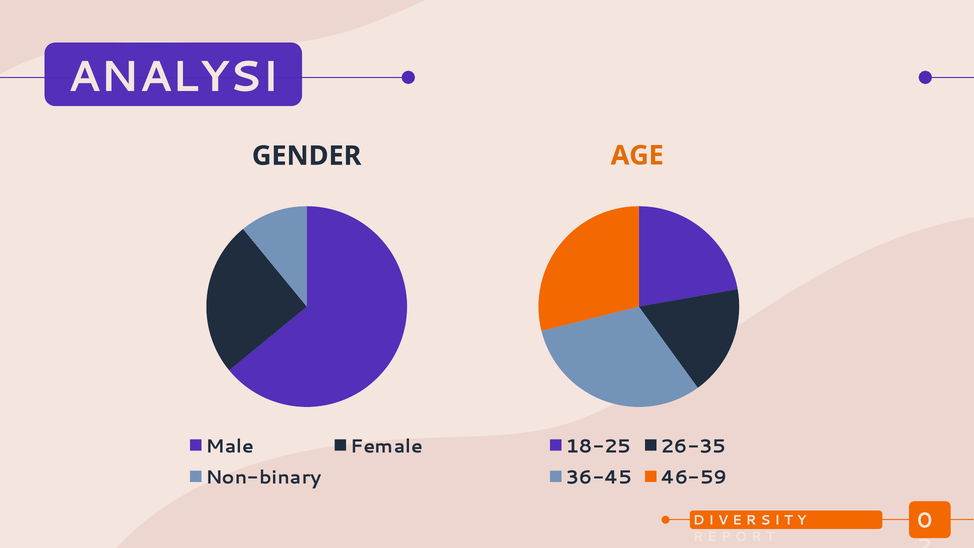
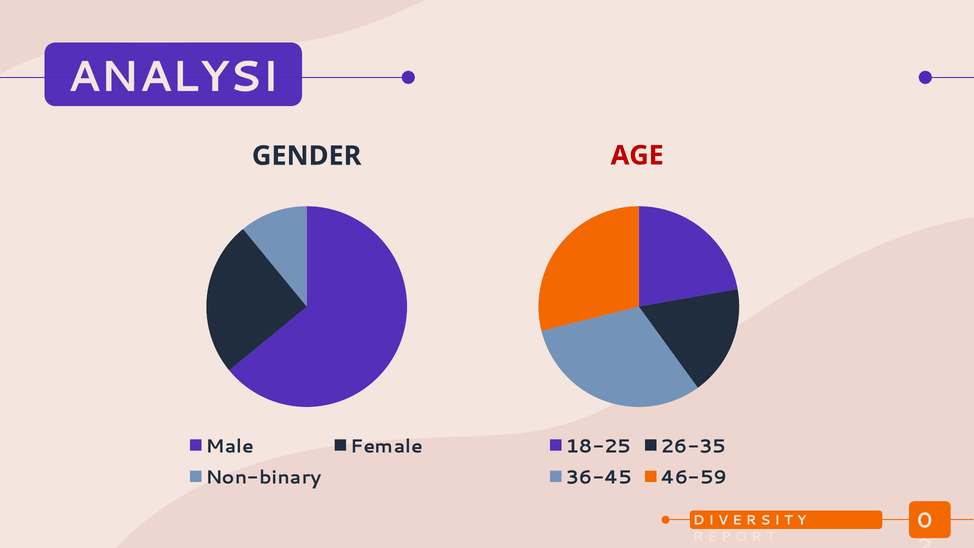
AGE colour: orange -> red (637, 155)
